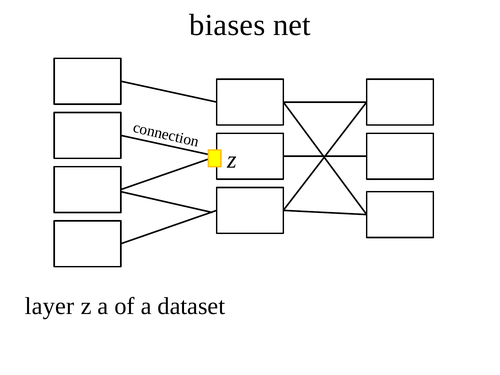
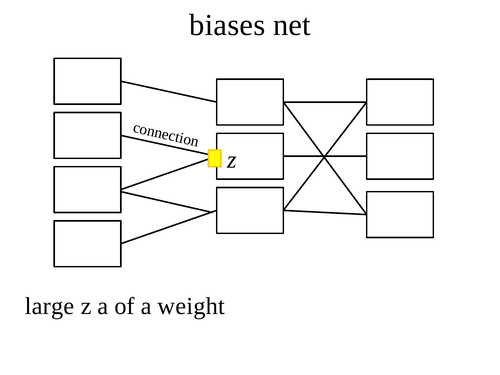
layer: layer -> large (50, 306)
dataset: dataset -> weight (191, 306)
